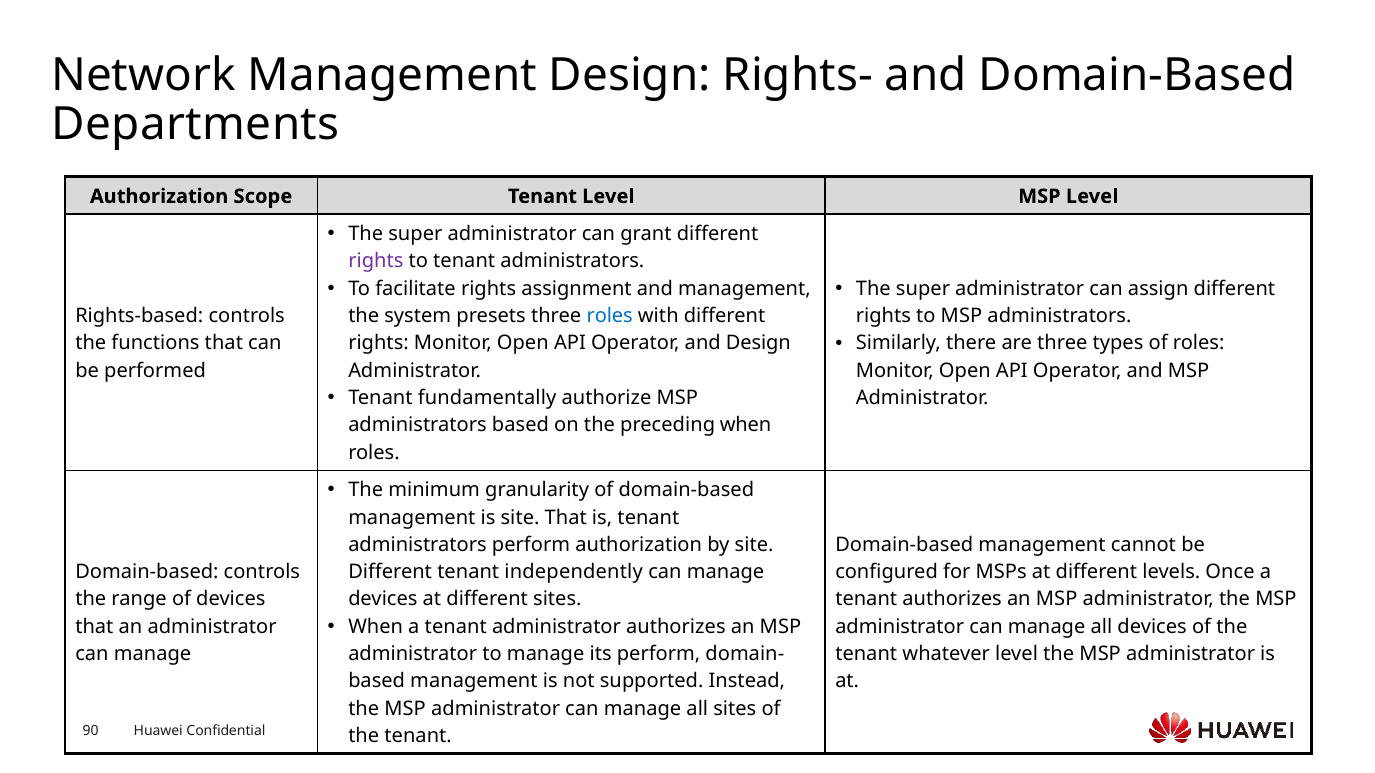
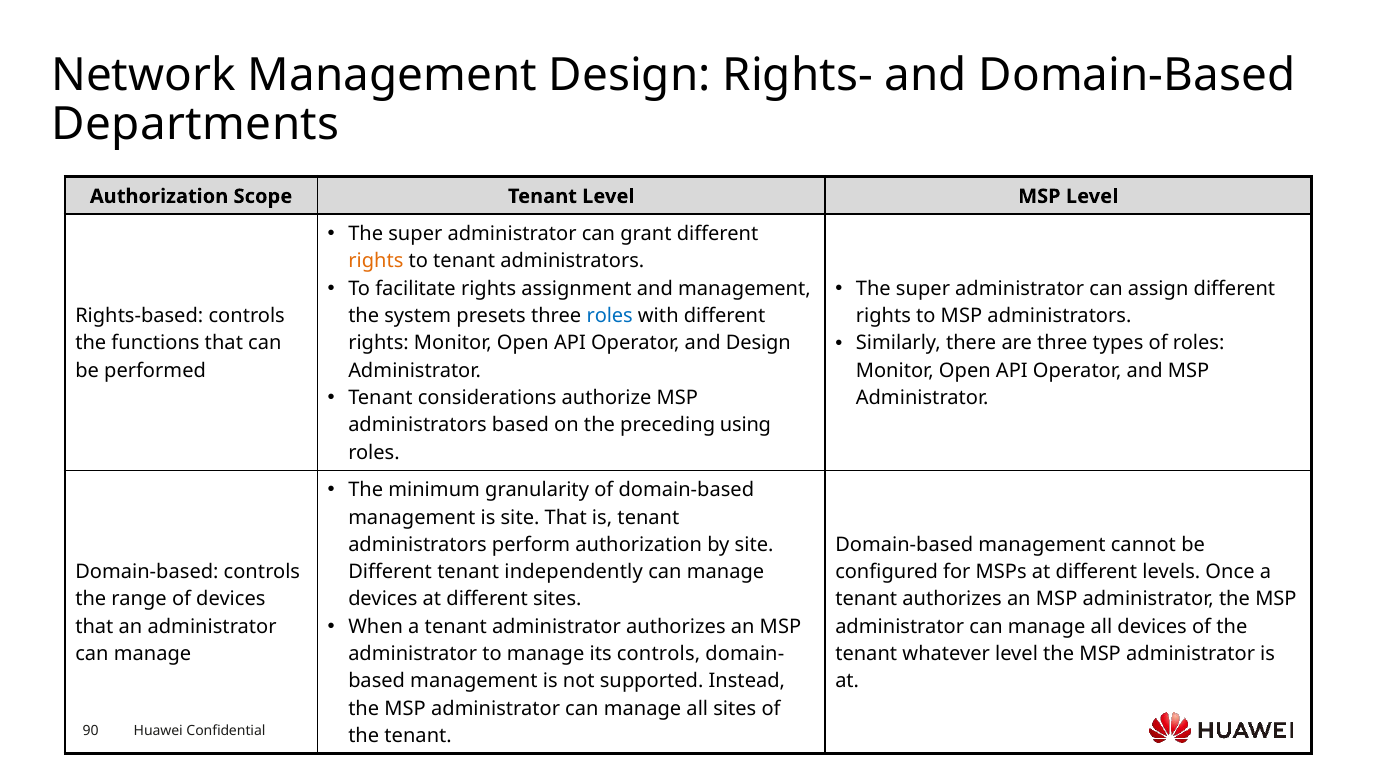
rights colour: purple -> orange (376, 261)
fundamentally: fundamentally -> considerations (487, 398)
preceding when: when -> using (746, 425)
its perform: perform -> controls (659, 654)
